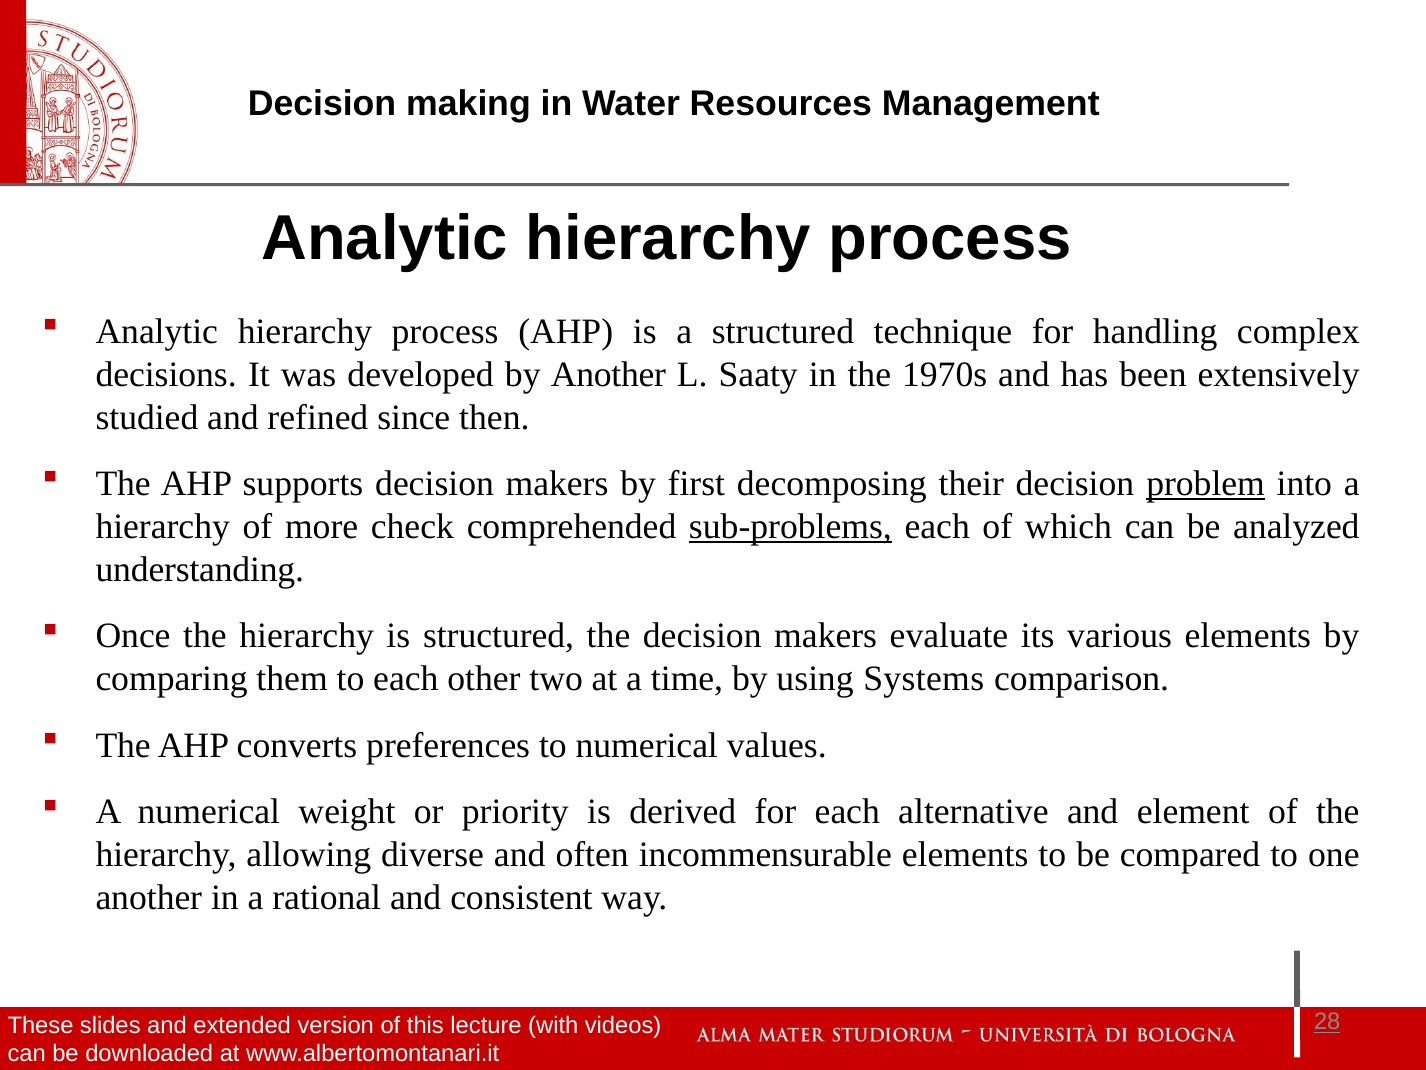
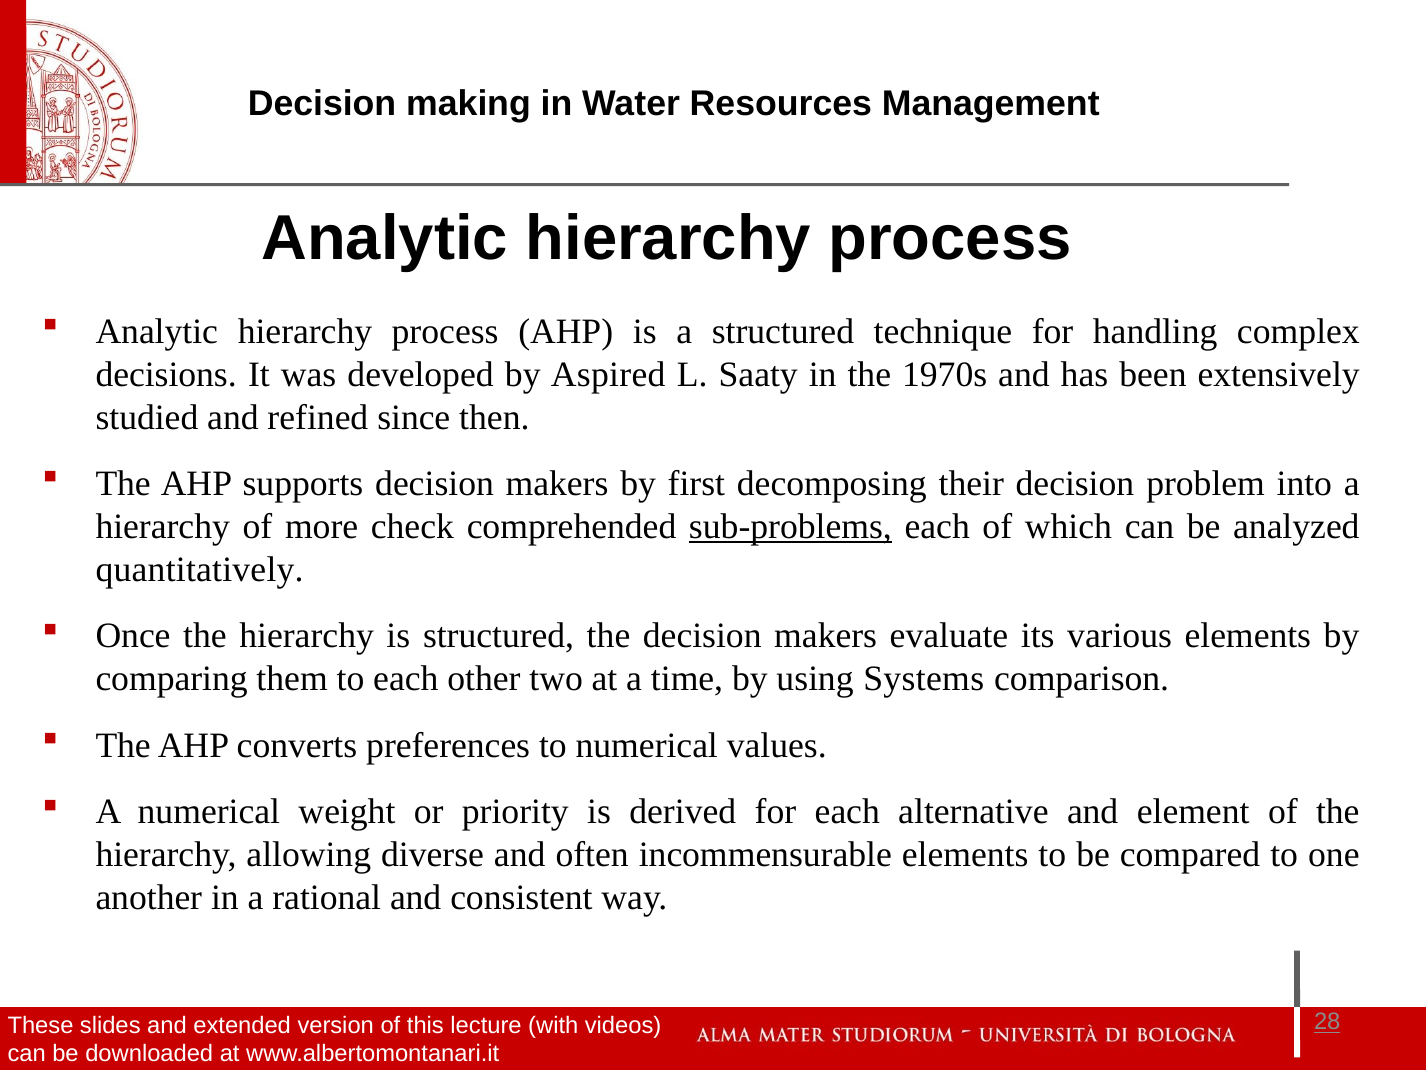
by Another: Another -> Aspired (608, 374)
problem underline: present -> none (1206, 484)
understanding: understanding -> quantitatively (200, 569)
